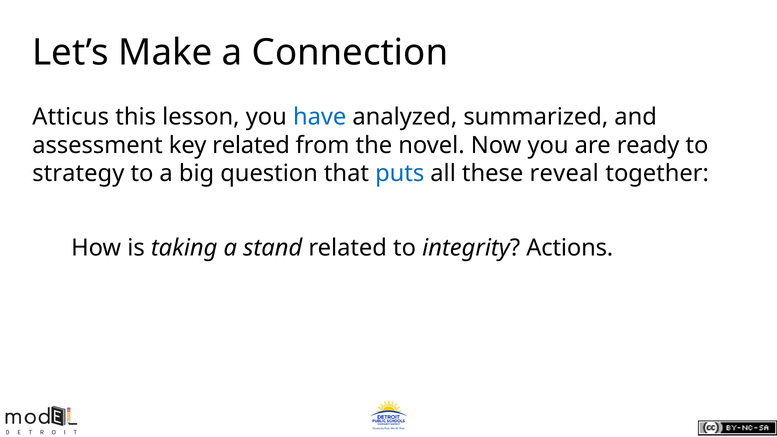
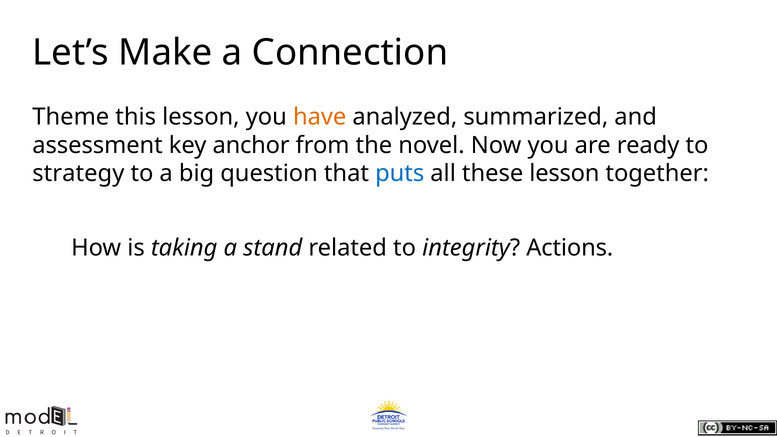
Atticus: Atticus -> Theme (71, 117)
have colour: blue -> orange (320, 117)
key related: related -> anchor (251, 145)
these reveal: reveal -> lesson (564, 174)
